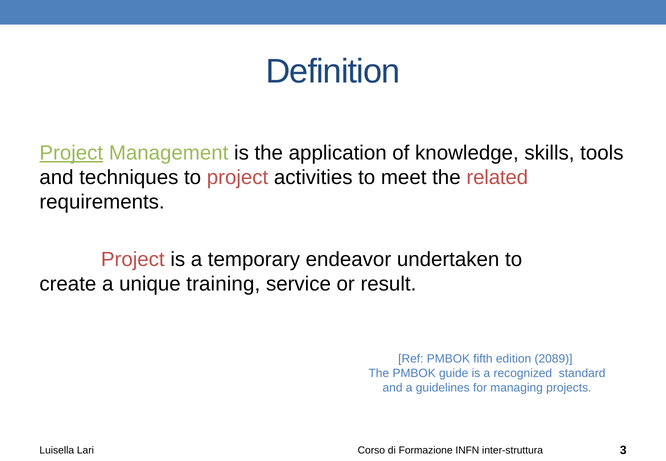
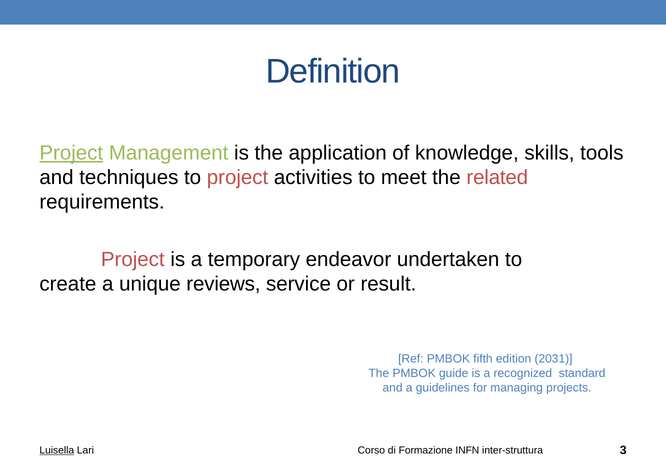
training: training -> reviews (223, 284)
2089: 2089 -> 2031 (554, 359)
Luisella underline: none -> present (57, 450)
